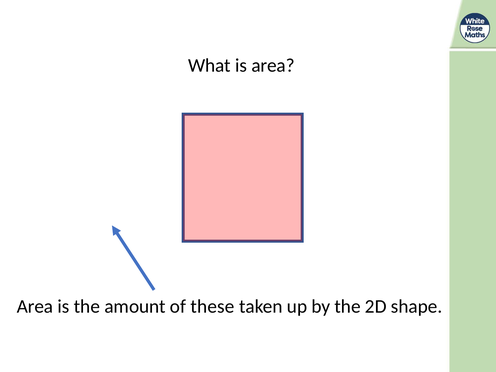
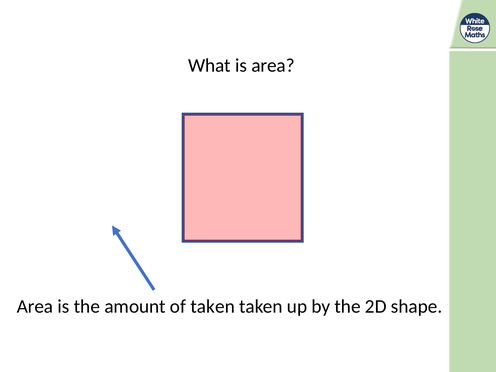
of these: these -> taken (213, 306)
